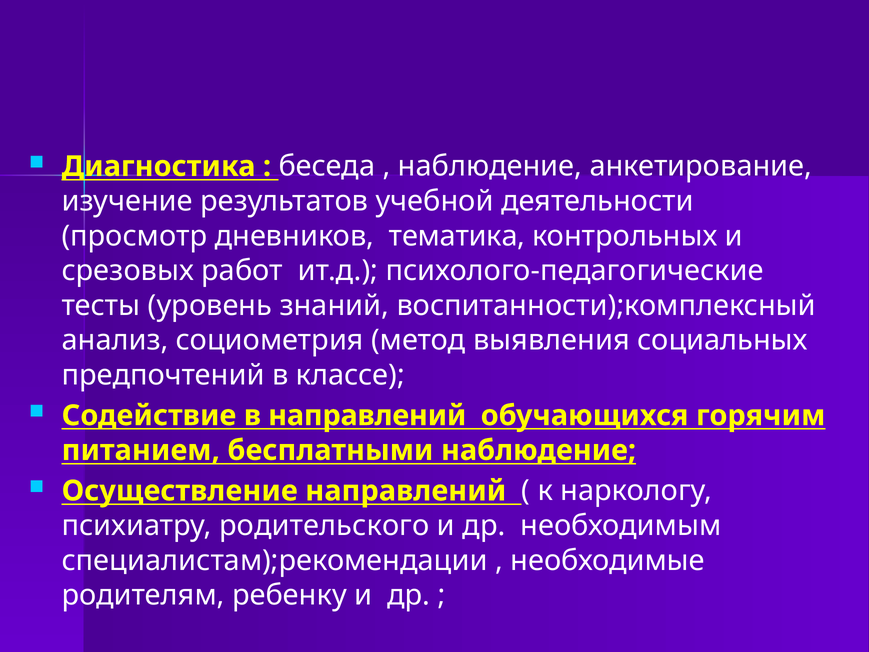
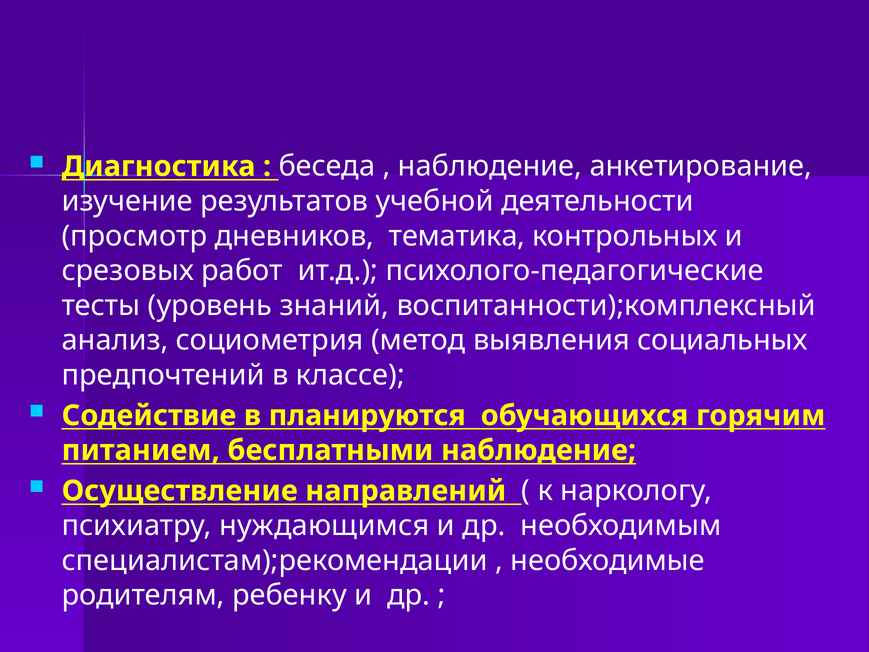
в направлений: направлений -> планируются (367, 415)
родительского: родительского -> нуждающимся (324, 525)
